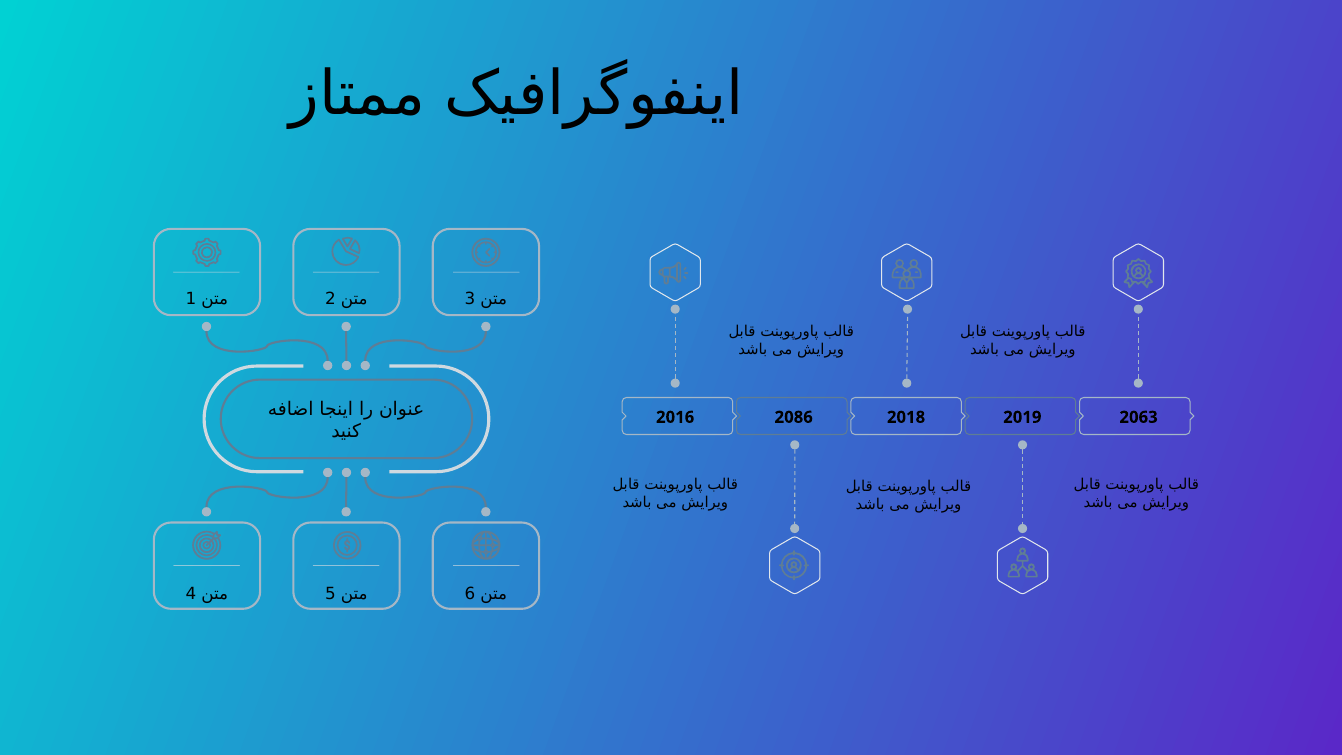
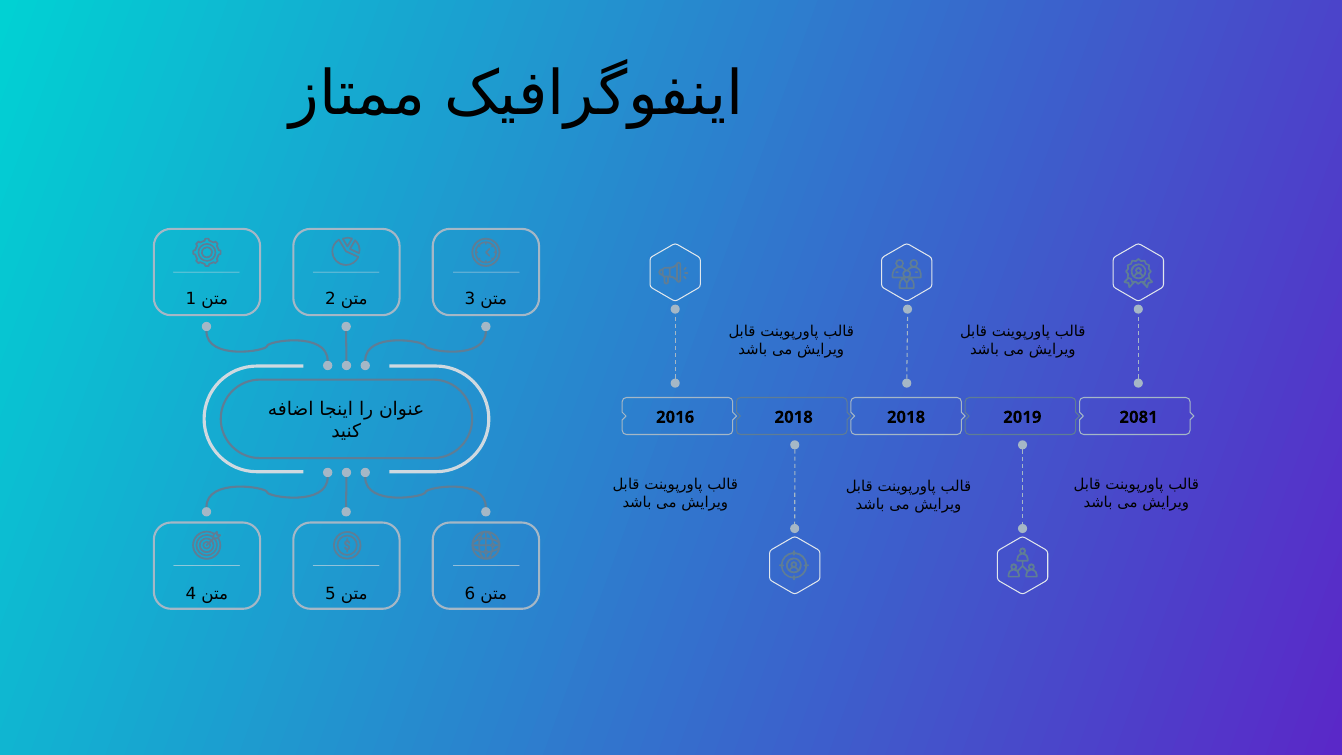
2016 2086: 2086 -> 2018 (794, 417)
2063: 2063 -> 2081 (1139, 417)
